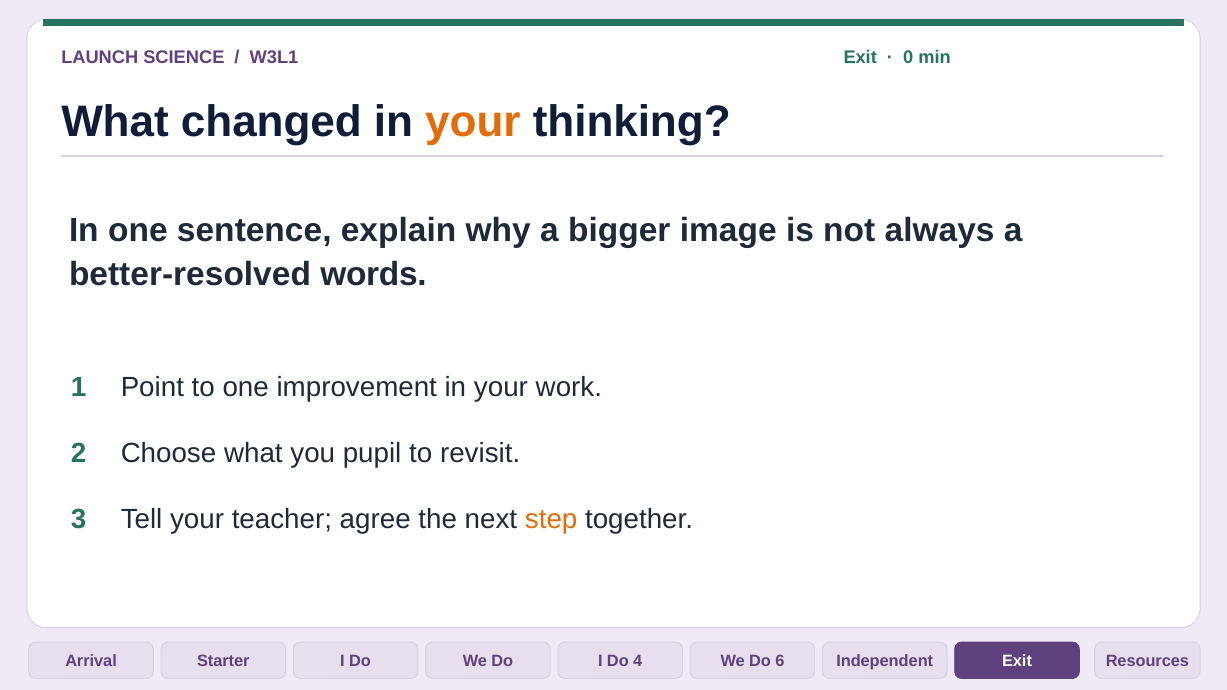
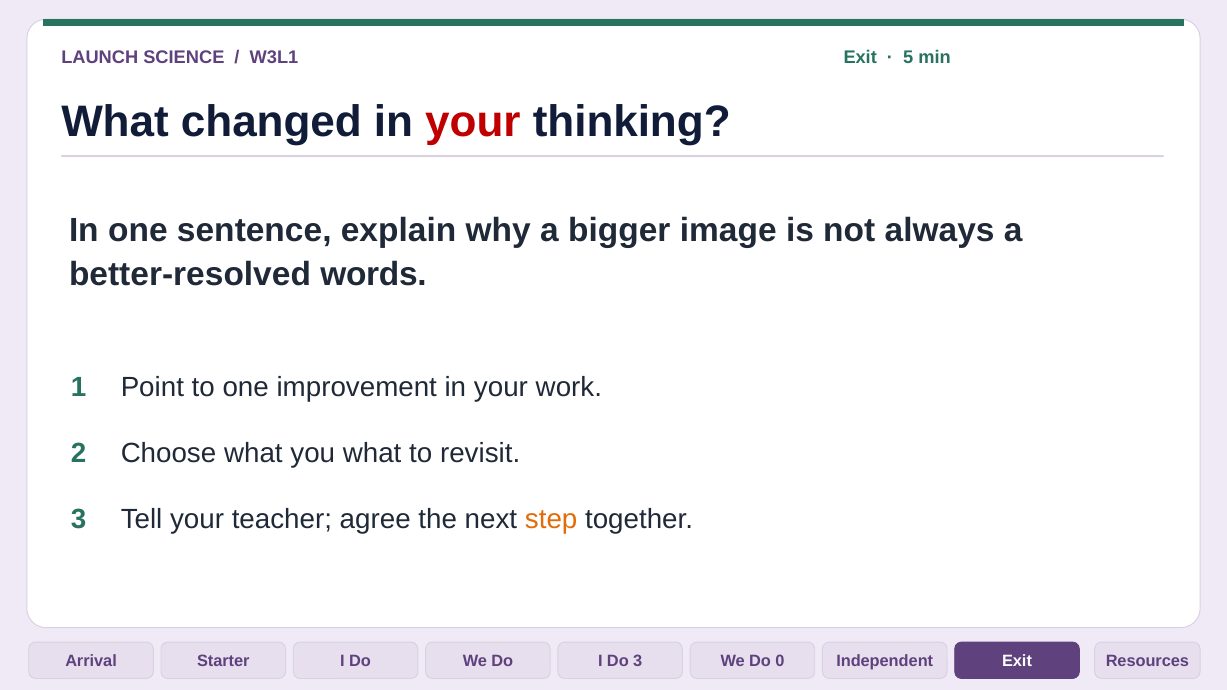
0: 0 -> 5 (908, 58)
your colour: orange -> red (473, 122)
you pupil: pupil -> what (372, 453)
Do 4: 4 -> 3 (638, 662)
6: 6 -> 0 (780, 662)
